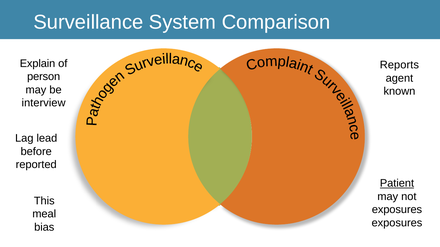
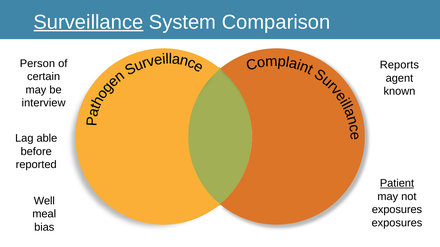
Surveillance underline: none -> present (88, 22)
Explain: Explain -> Person (37, 64)
person: person -> certain (44, 77)
lead: lead -> able (47, 139)
This: This -> Well (44, 201)
